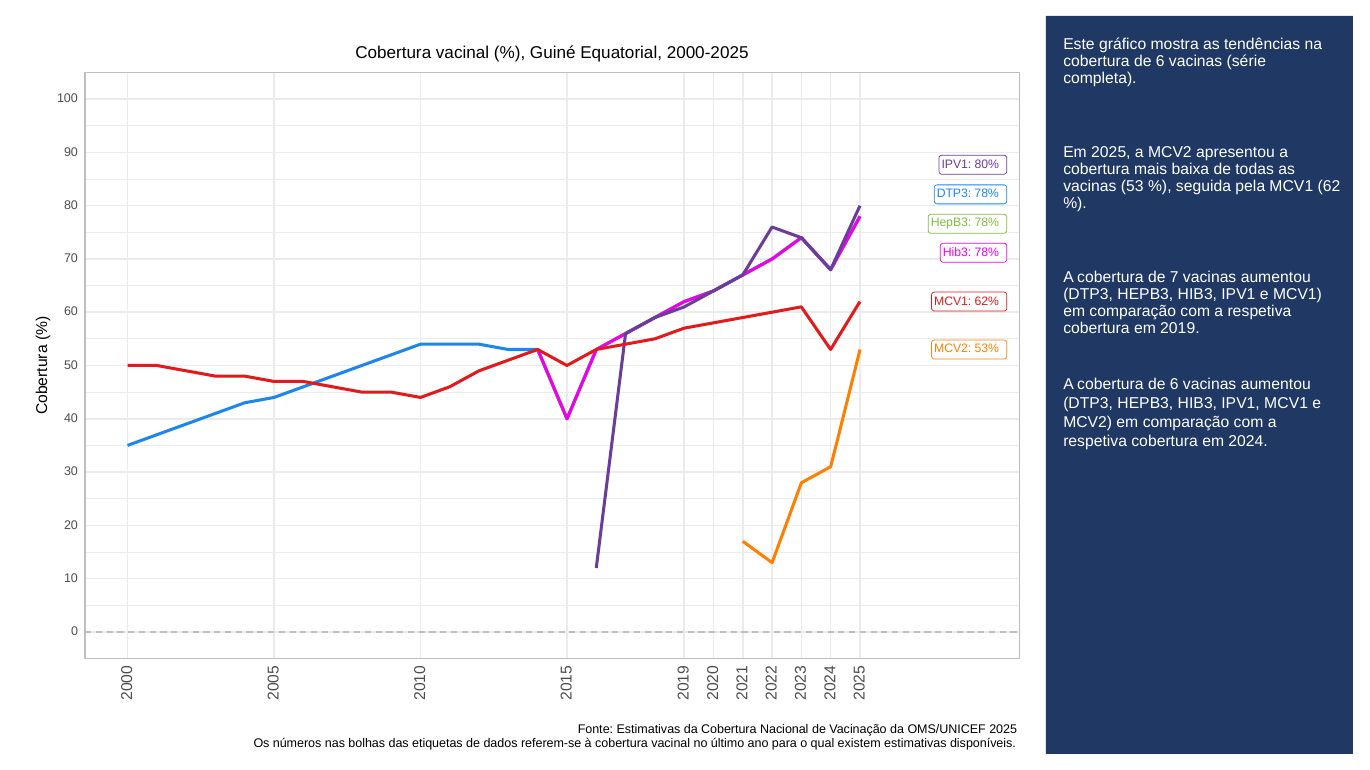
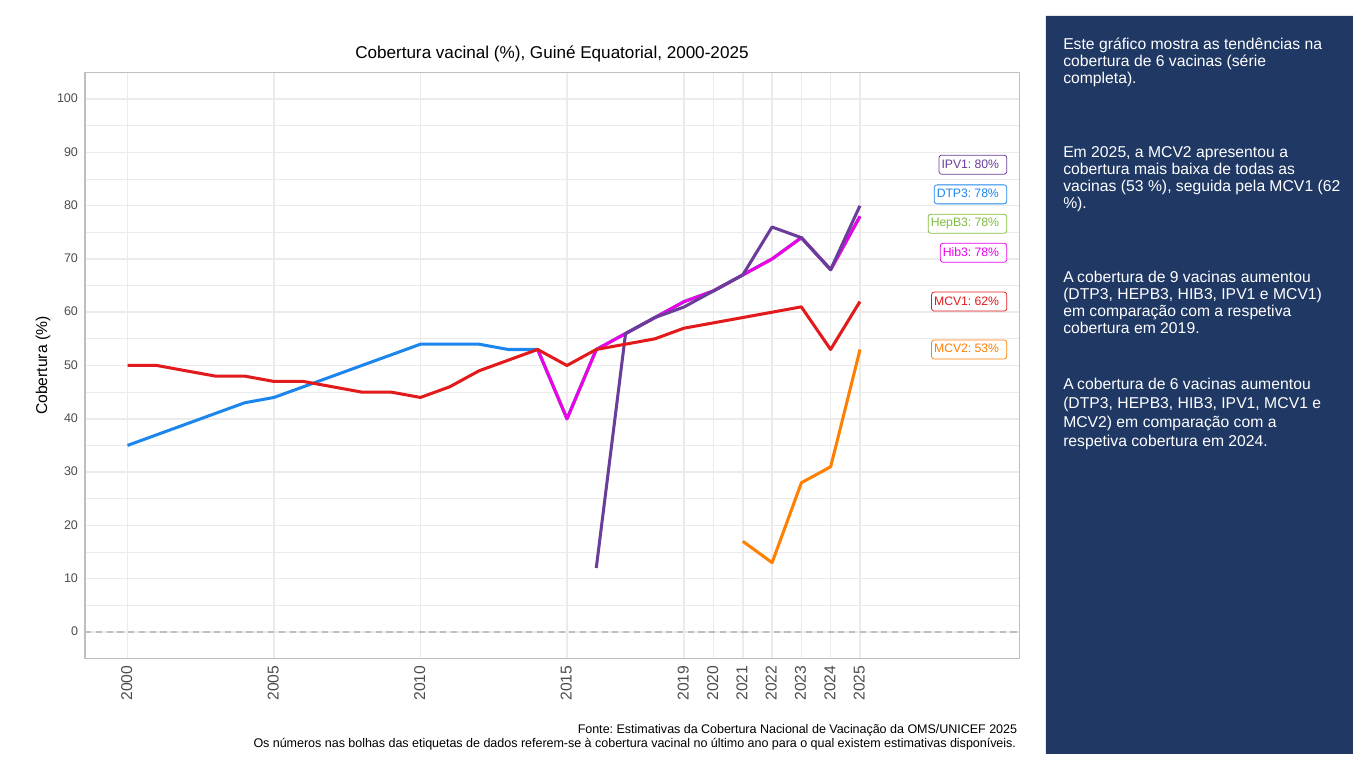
de 7: 7 -> 9 (1174, 278)
